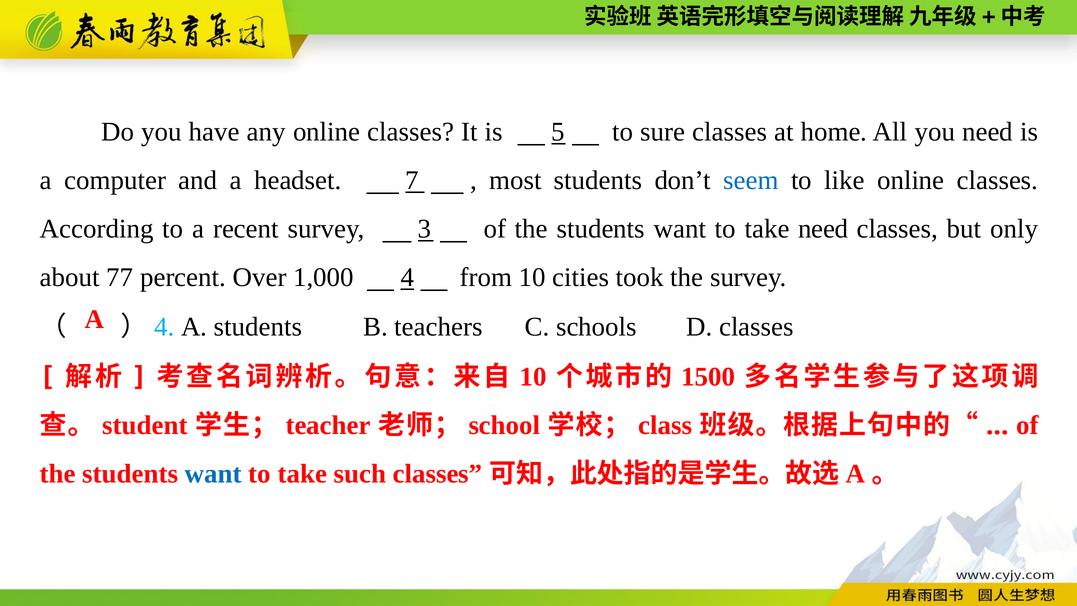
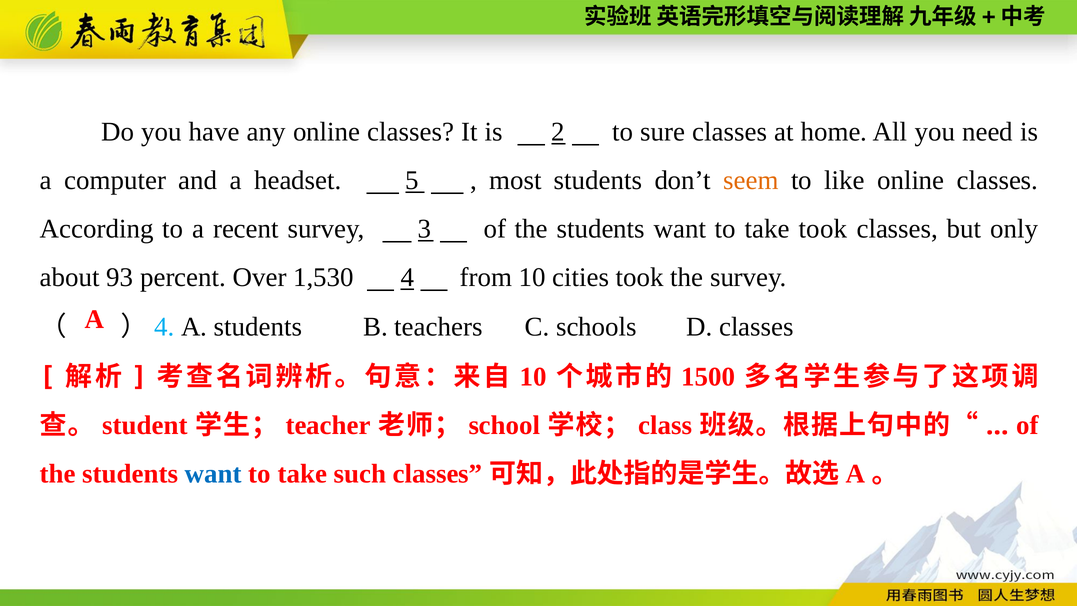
5: 5 -> 2 (558, 132)
7: 7 -> 5 (412, 180)
seem colour: blue -> orange (751, 180)
take need: need -> took (823, 229)
77: 77 -> 93 (120, 277)
1,000: 1,000 -> 1,530 (324, 277)
